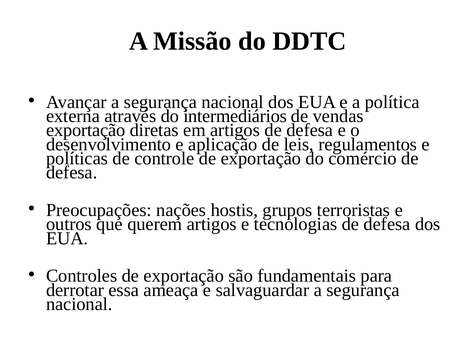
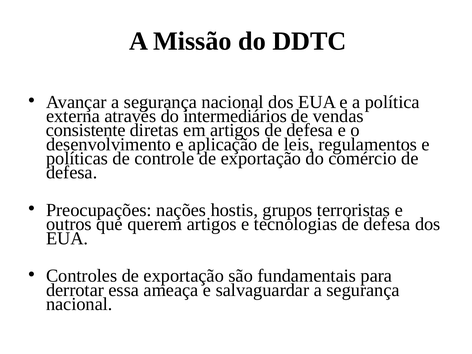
exportação: exportação -> consistente (86, 130)
